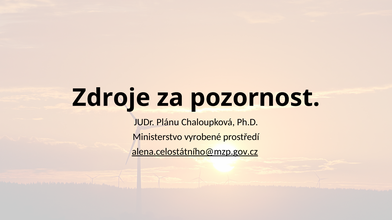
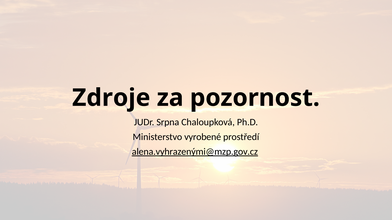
Plánu: Plánu -> Srpna (168, 123)
alena.celostátního@mzp.gov.cz: alena.celostátního@mzp.gov.cz -> alena.vyhrazenými@mzp.gov.cz (195, 152)
